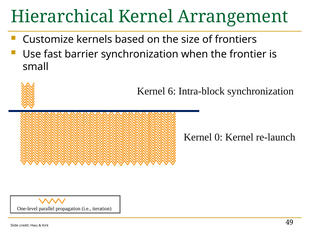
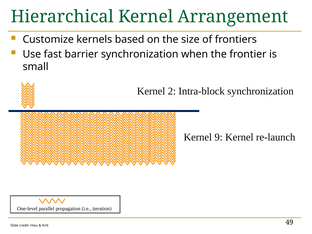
6: 6 -> 2 (172, 91)
0: 0 -> 9 (219, 137)
